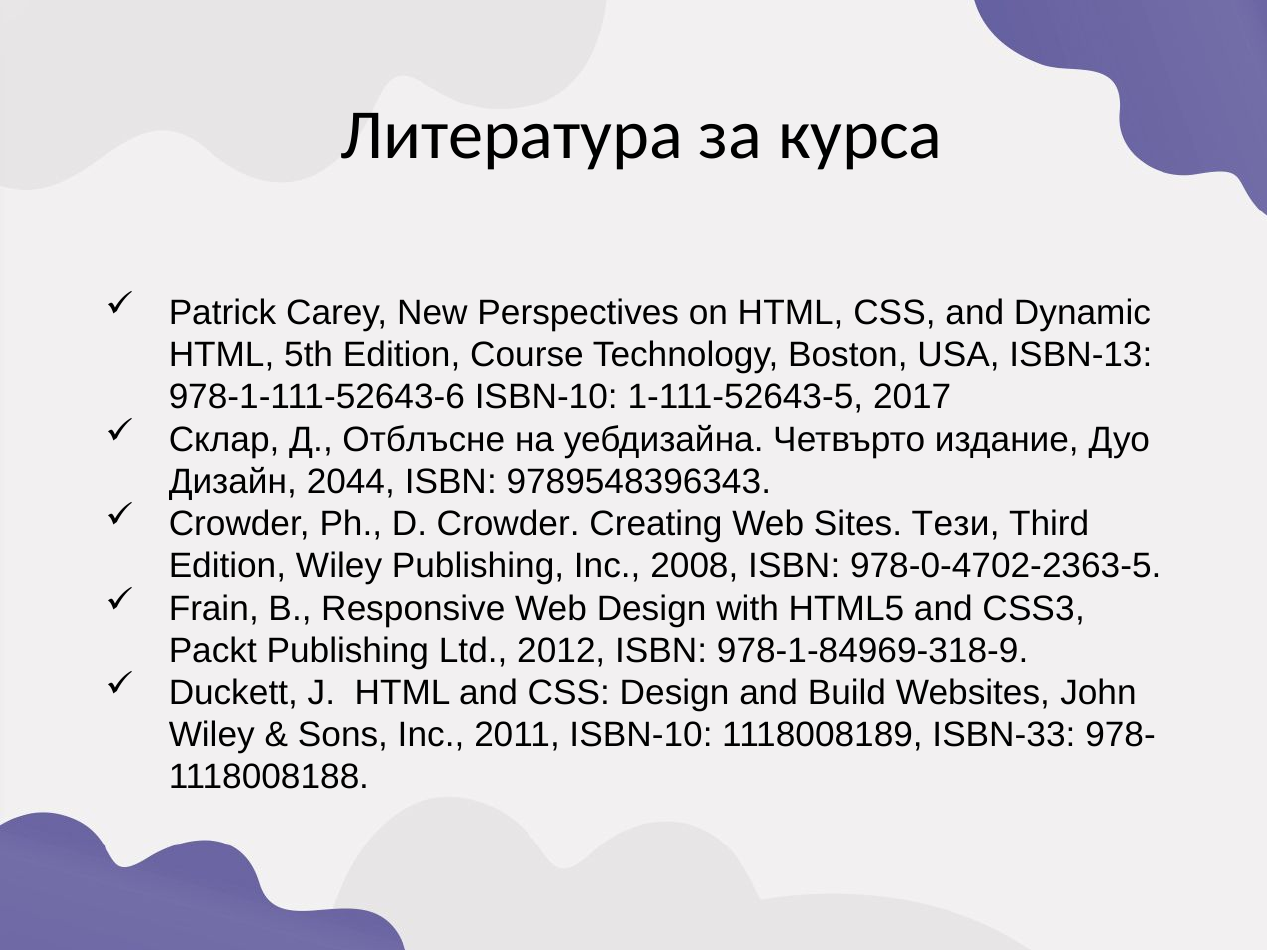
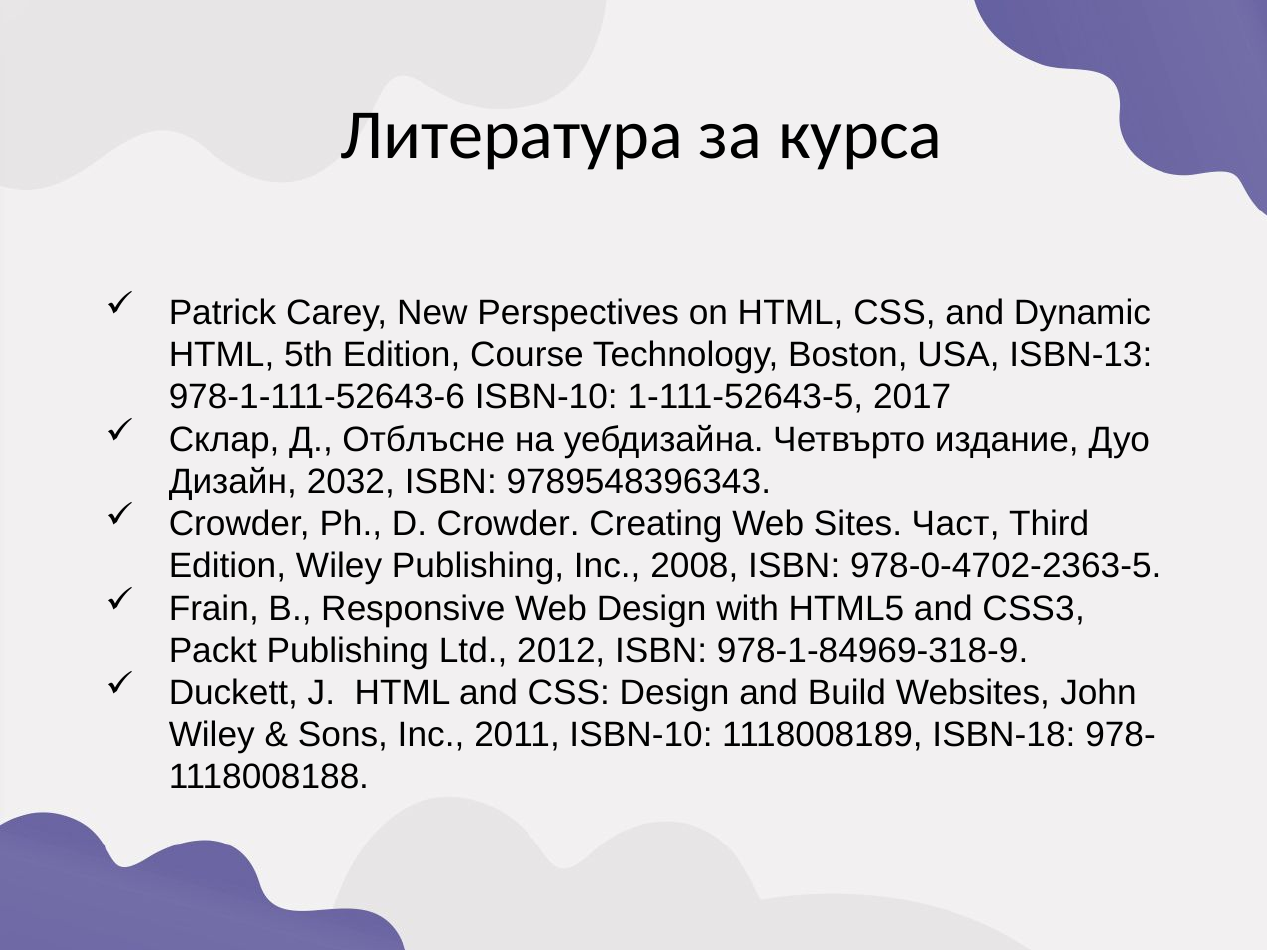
2044: 2044 -> 2032 (351, 482)
Тези: Тези -> Част (956, 524)
ISBN-33: ISBN-33 -> ISBN-18 (1004, 735)
